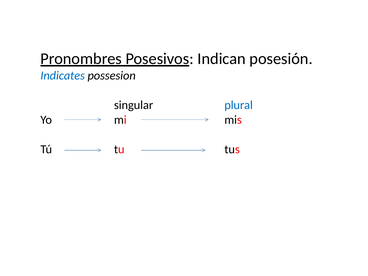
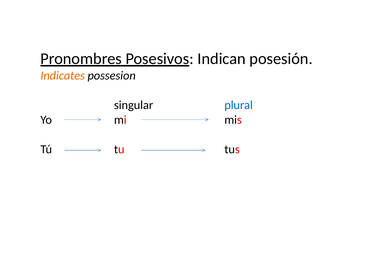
Indicates colour: blue -> orange (63, 76)
